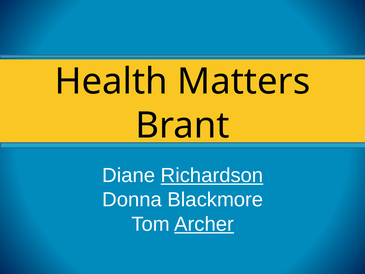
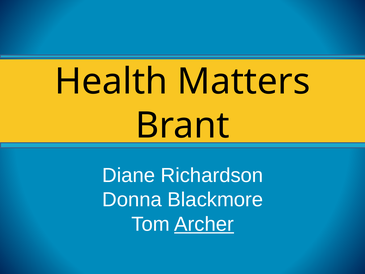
Richardson underline: present -> none (212, 175)
